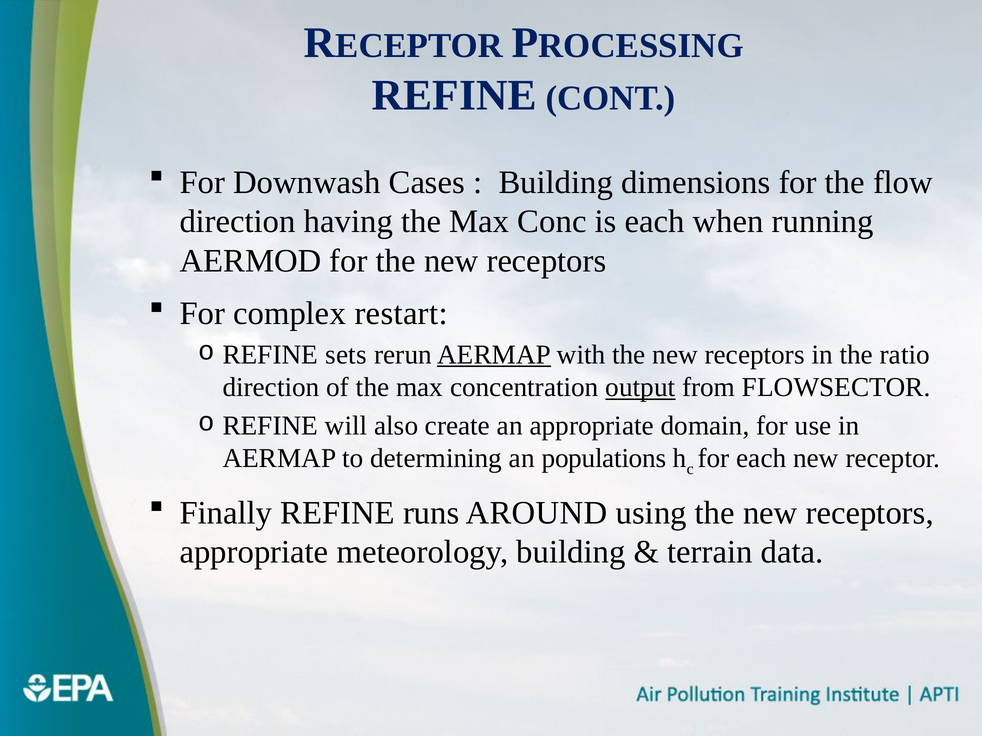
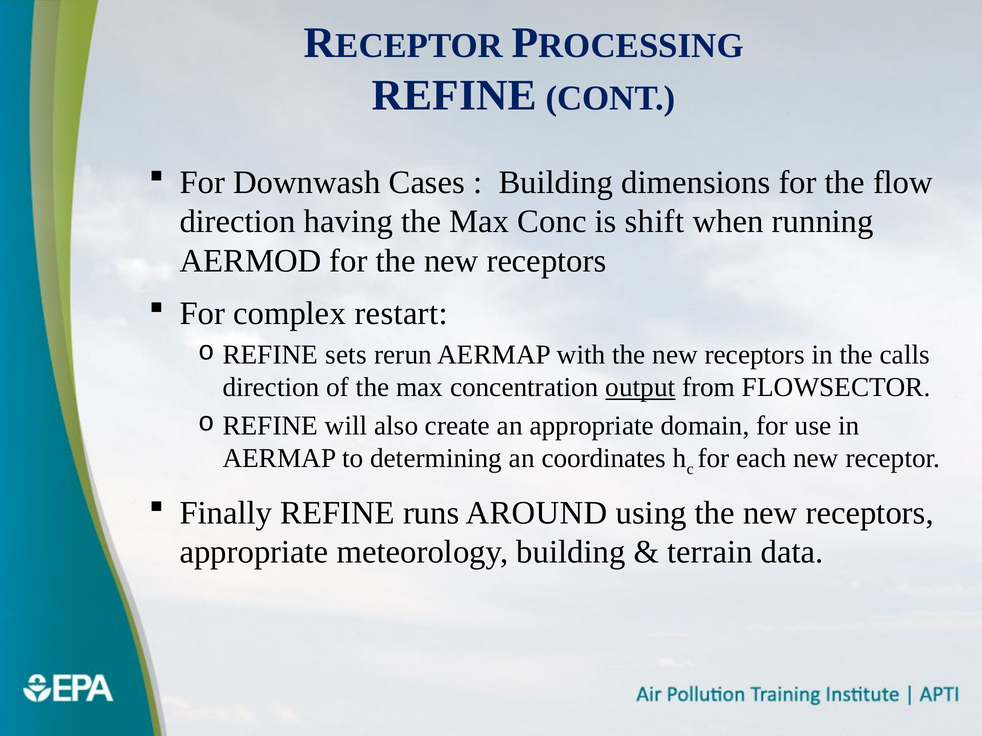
is each: each -> shift (654, 222)
AERMAP underline: present -> none (494, 355)
ratio: ratio -> calls (905, 355)
populations: populations -> coordinates (604, 459)
